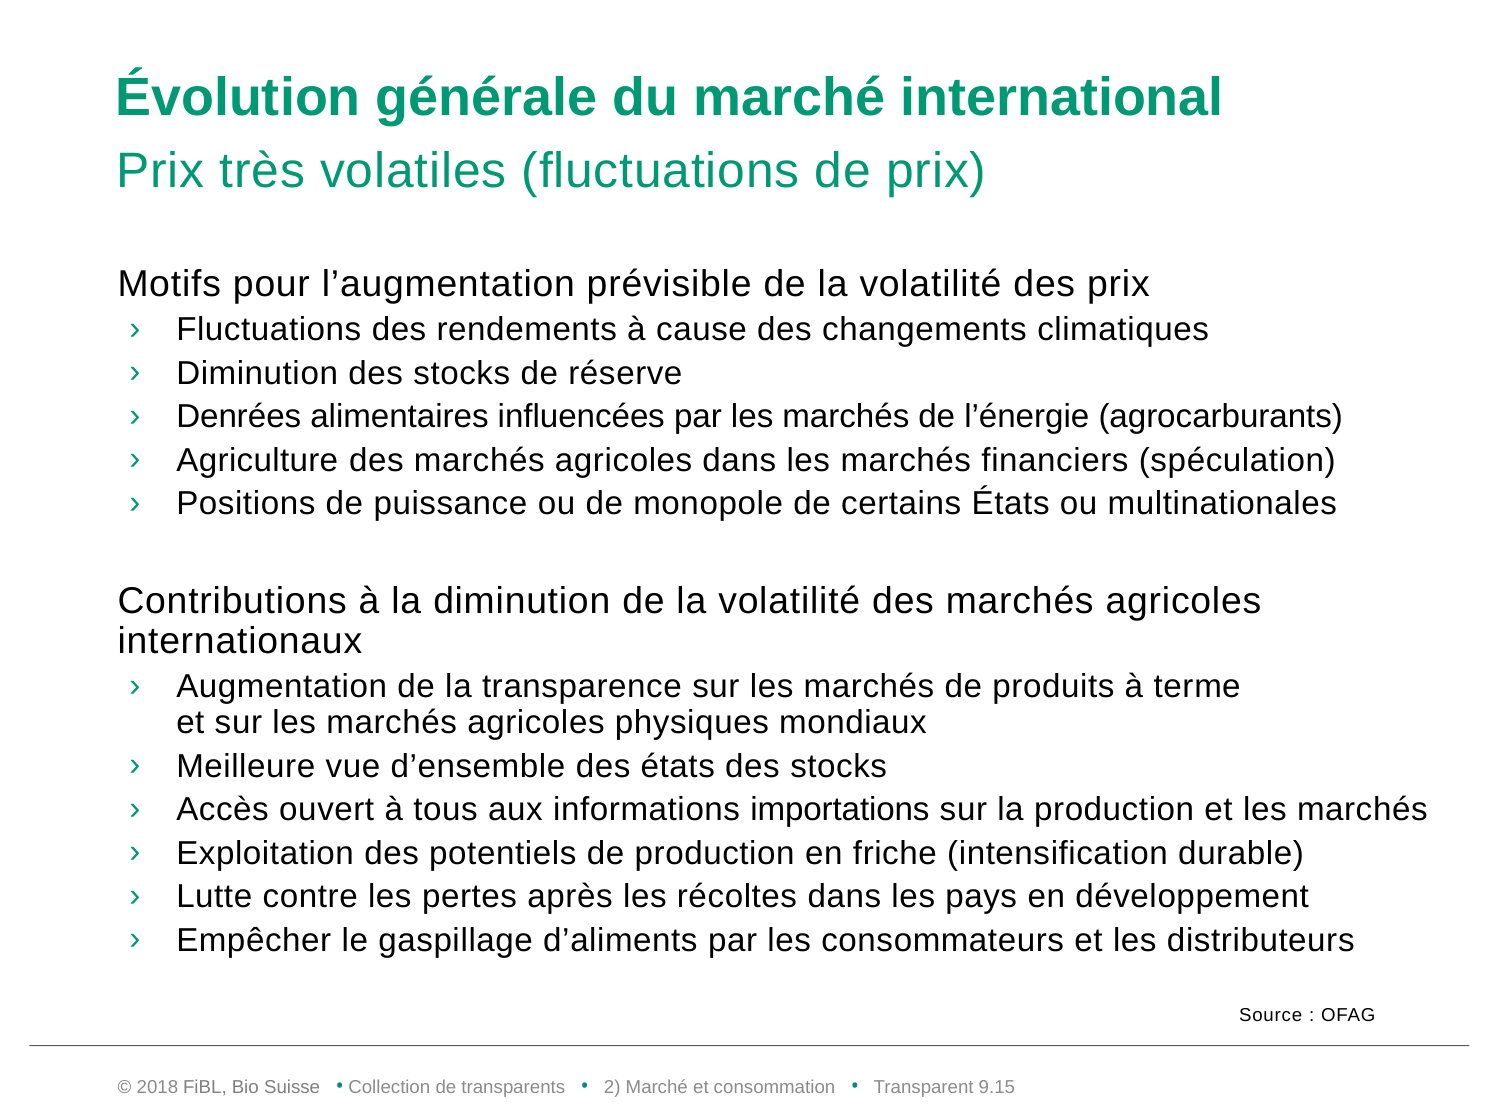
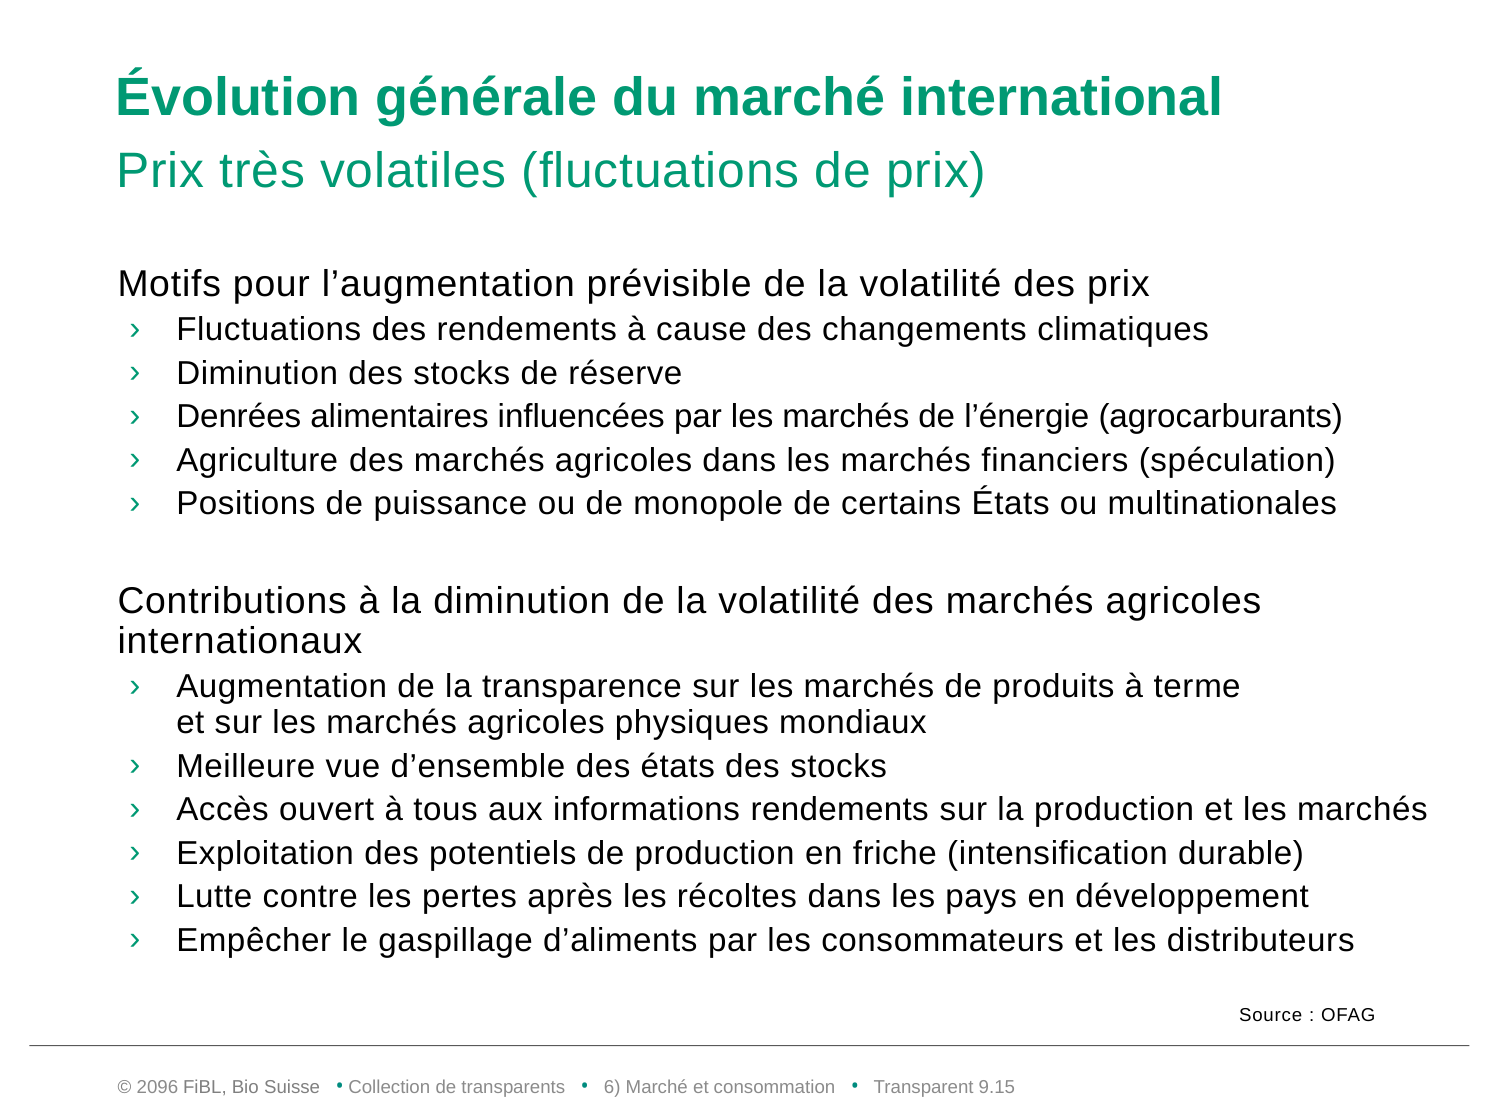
informations importations: importations -> rendements (840, 810)
2018: 2018 -> 2096 (157, 1088)
2: 2 -> 6 (612, 1088)
